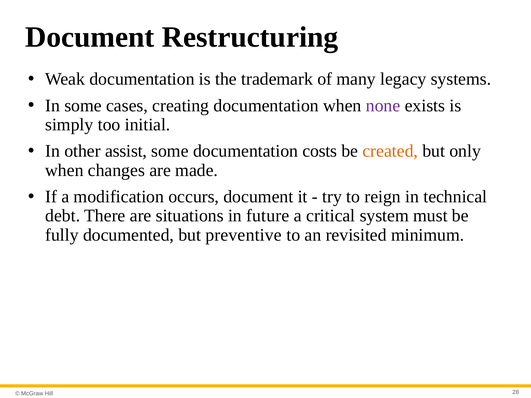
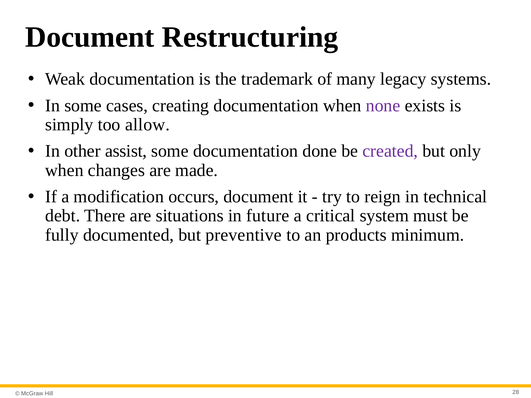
initial: initial -> allow (148, 125)
costs: costs -> done (320, 151)
created colour: orange -> purple (390, 151)
revisited: revisited -> products (356, 235)
